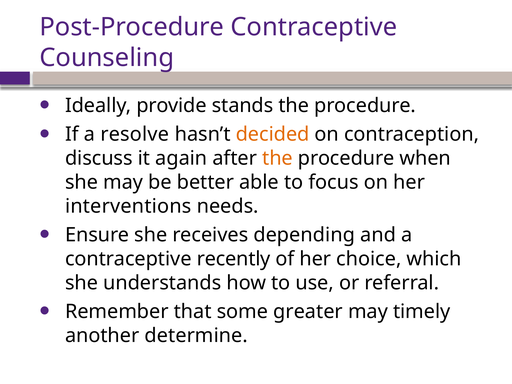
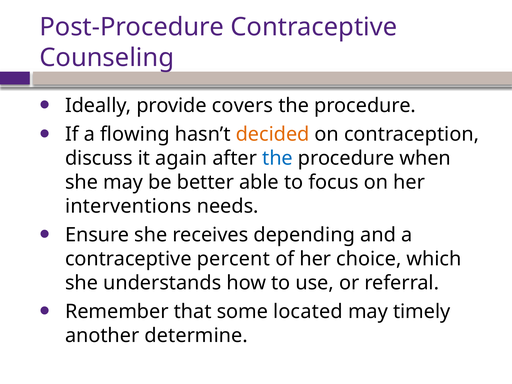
stands: stands -> covers (243, 106)
resolve: resolve -> flowing (135, 134)
the colour: orange -> blue (278, 158)
recently: recently -> percent (233, 259)
greater: greater -> located (308, 312)
